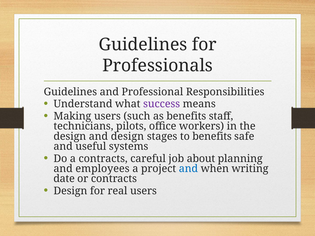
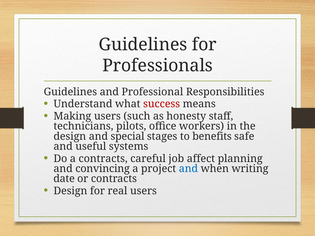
success colour: purple -> red (162, 104)
as benefits: benefits -> honesty (186, 116)
and design: design -> special (128, 136)
about: about -> affect (201, 159)
employees: employees -> convincing (103, 169)
